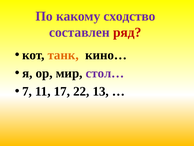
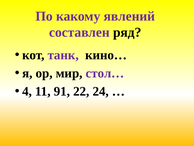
сходство: сходство -> явлений (129, 16)
ряд colour: red -> black (127, 32)
танк colour: orange -> purple (63, 55)
7: 7 -> 4 (27, 91)
17: 17 -> 91 (62, 91)
13: 13 -> 24 (101, 91)
